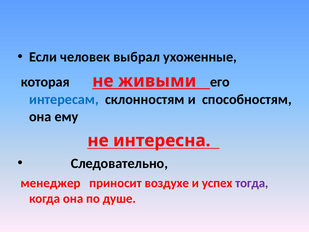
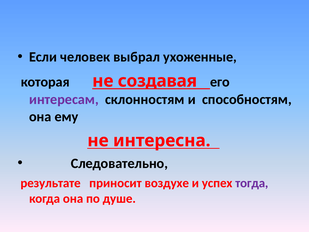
живыми: живыми -> создавая (157, 81)
интересам colour: blue -> purple (64, 99)
менеджер: менеджер -> результате (51, 183)
